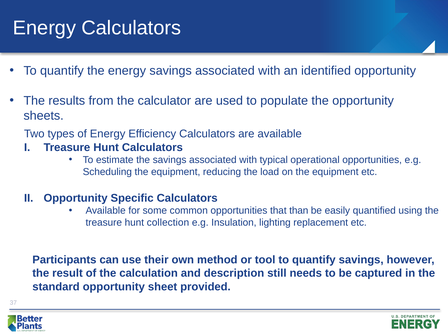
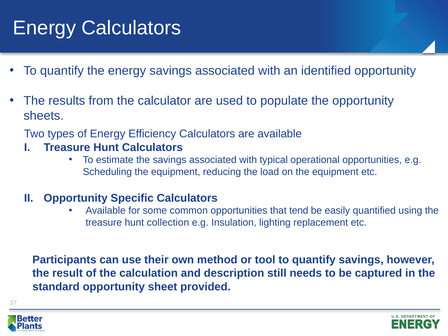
than: than -> tend (299, 211)
